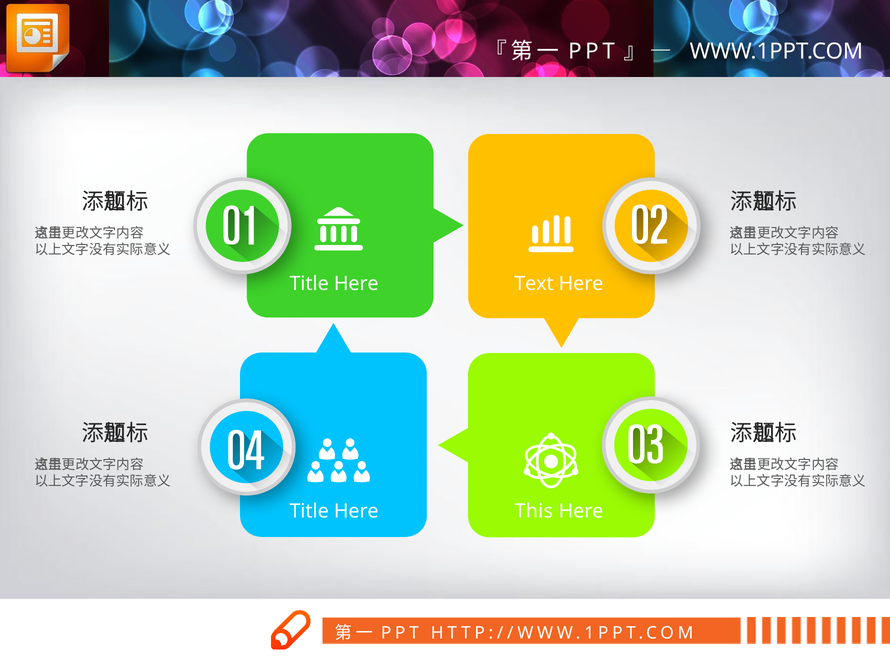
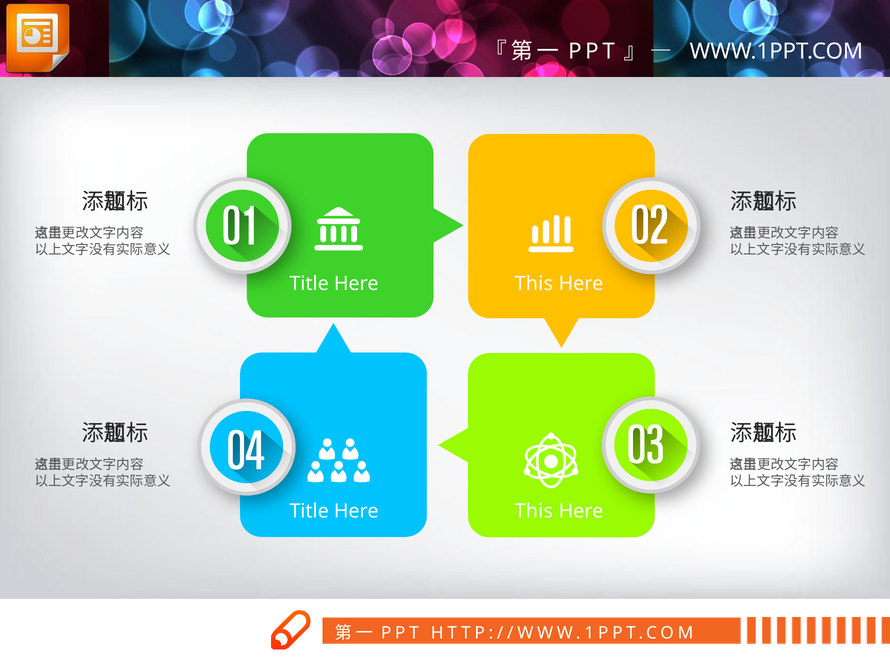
Text: Text -> This (534, 284)
